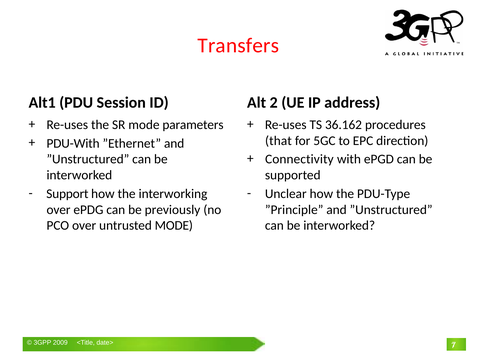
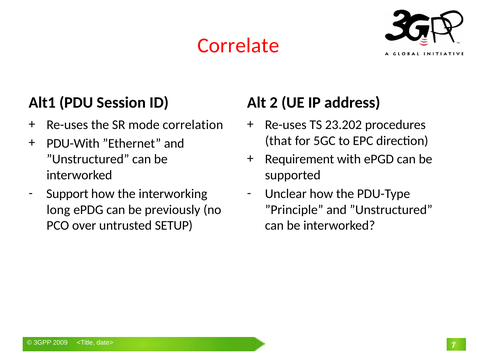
Transfers: Transfers -> Correlate (238, 46)
parameters: parameters -> correlation (193, 125)
36.162: 36.162 -> 23.202 (343, 125)
Connectivity: Connectivity -> Requirement (300, 159)
over: over -> long (58, 210)
untrusted MODE: MODE -> SETUP (174, 225)
